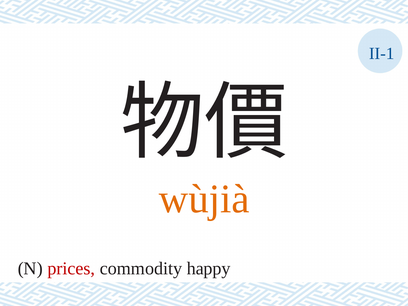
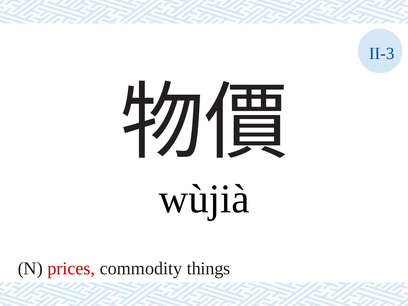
II-1: II-1 -> II-3 (382, 53)
wùjià colour: orange -> black (204, 199)
happy: happy -> things (209, 268)
